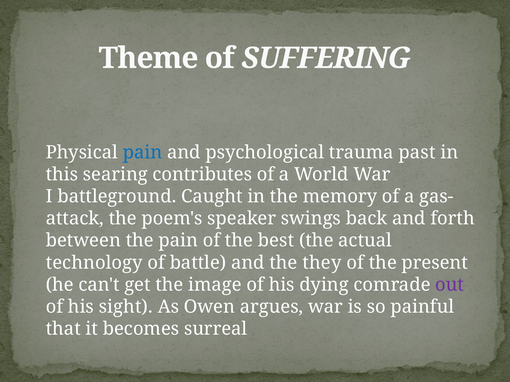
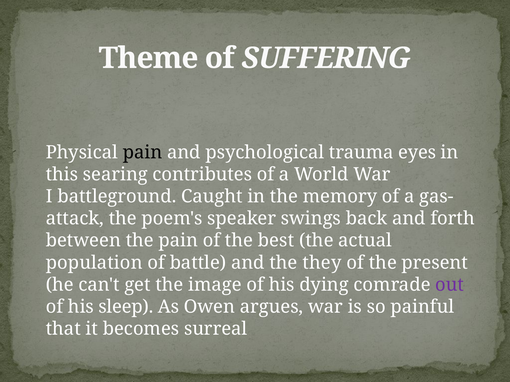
pain colour: blue -> black (143, 153)
past: past -> eyes (417, 153)
technology: technology -> population (94, 263)
sight: sight -> sleep (126, 307)
